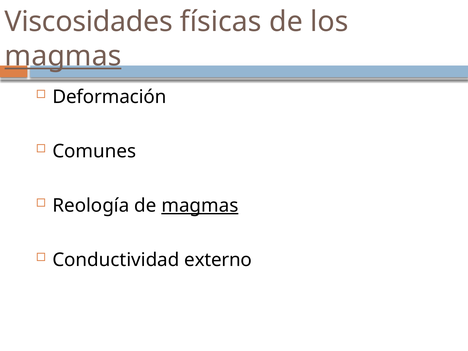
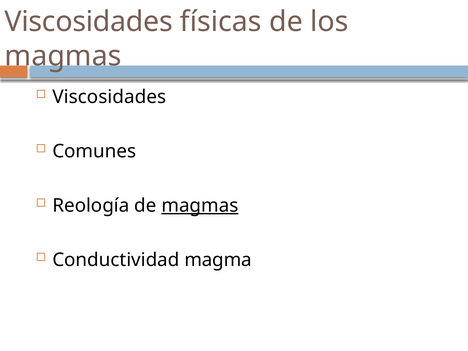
magmas underline: present -> none (63, 56)
Deformación: Deformación -> Viscosidades (109, 97)
externo: externo -> magma (218, 260)
